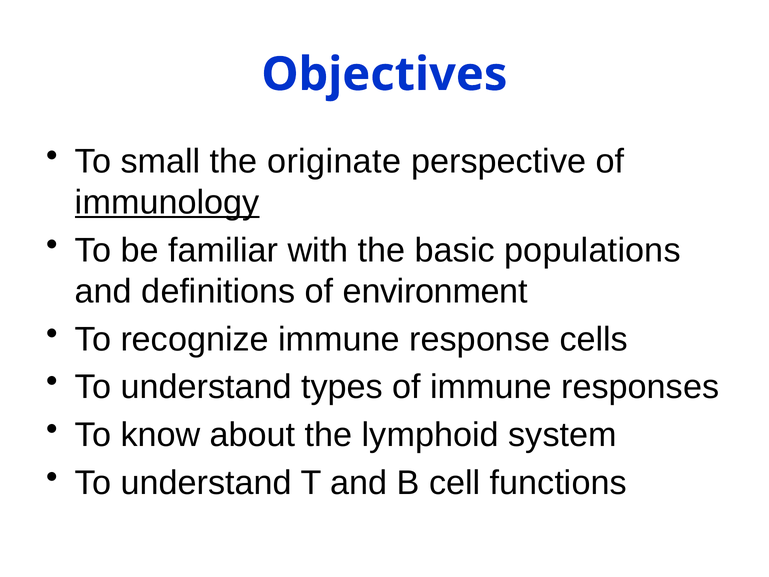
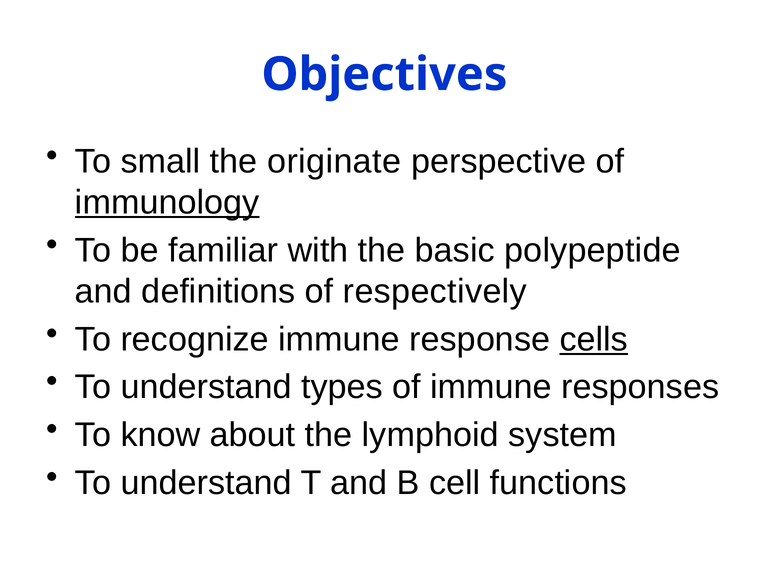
populations: populations -> polypeptide (592, 250)
environment: environment -> respectively (435, 291)
cells underline: none -> present (594, 339)
